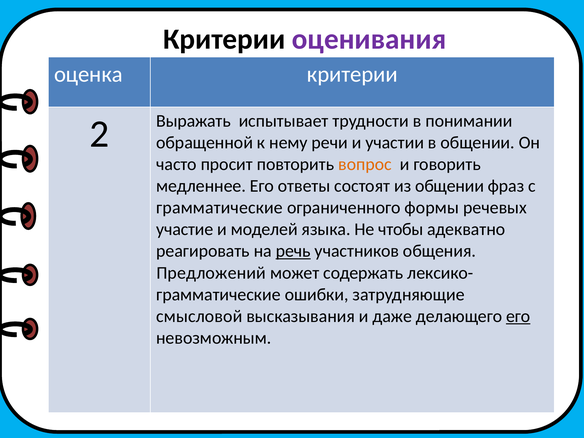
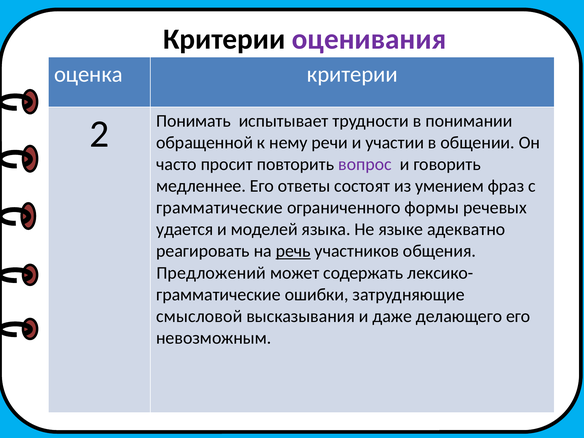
Выражать: Выражать -> Понимать (193, 121)
вопрос colour: orange -> purple (365, 164)
из общении: общении -> умением (450, 186)
участие: участие -> удается (185, 229)
чтобы: чтобы -> языке (401, 229)
его underline: present -> none (518, 316)
